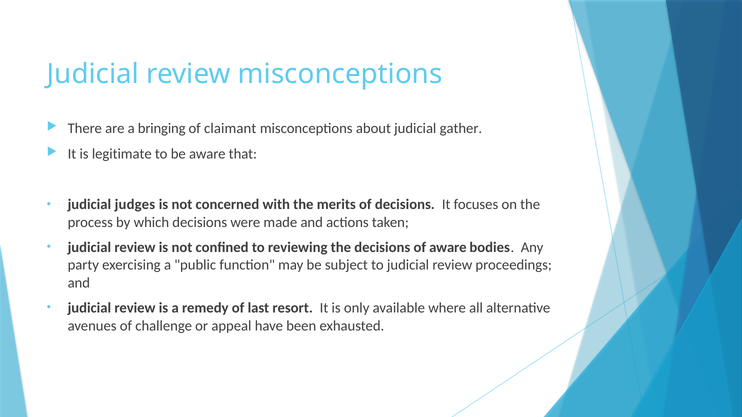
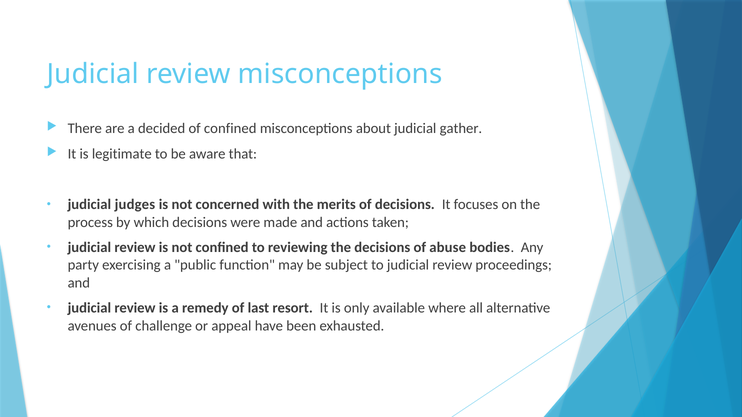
bringing: bringing -> decided (162, 129)
of claimant: claimant -> confined (230, 129)
of aware: aware -> abuse (448, 248)
